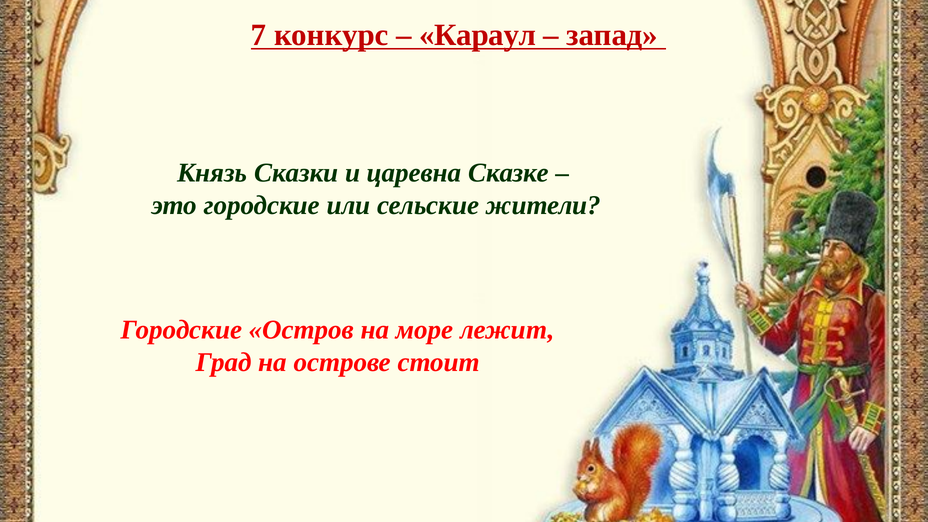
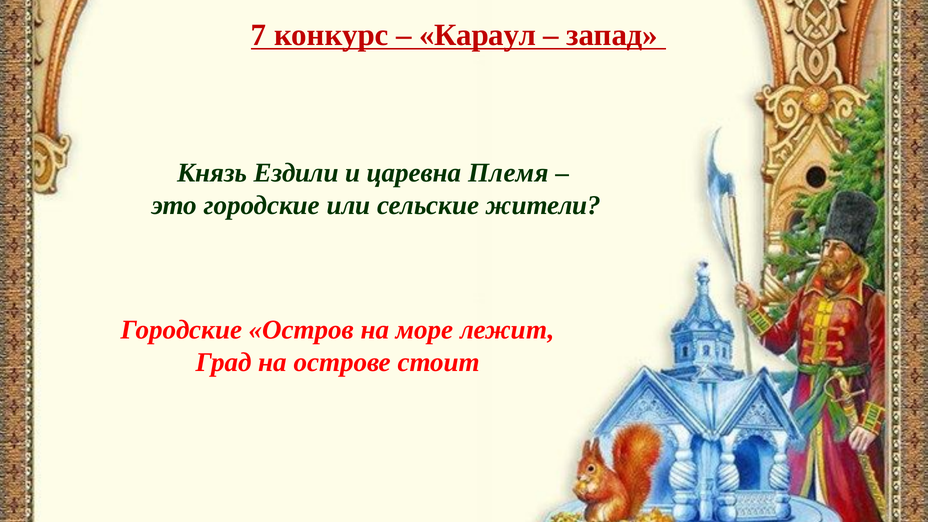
Сказки: Сказки -> Ездили (296, 173)
Сказке: Сказке -> Племя (508, 173)
